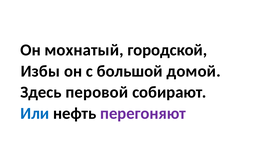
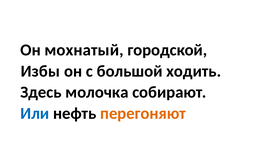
домой: домой -> ходить (194, 71)
перовой: перовой -> молочка (97, 92)
перегоняют colour: purple -> orange (143, 113)
